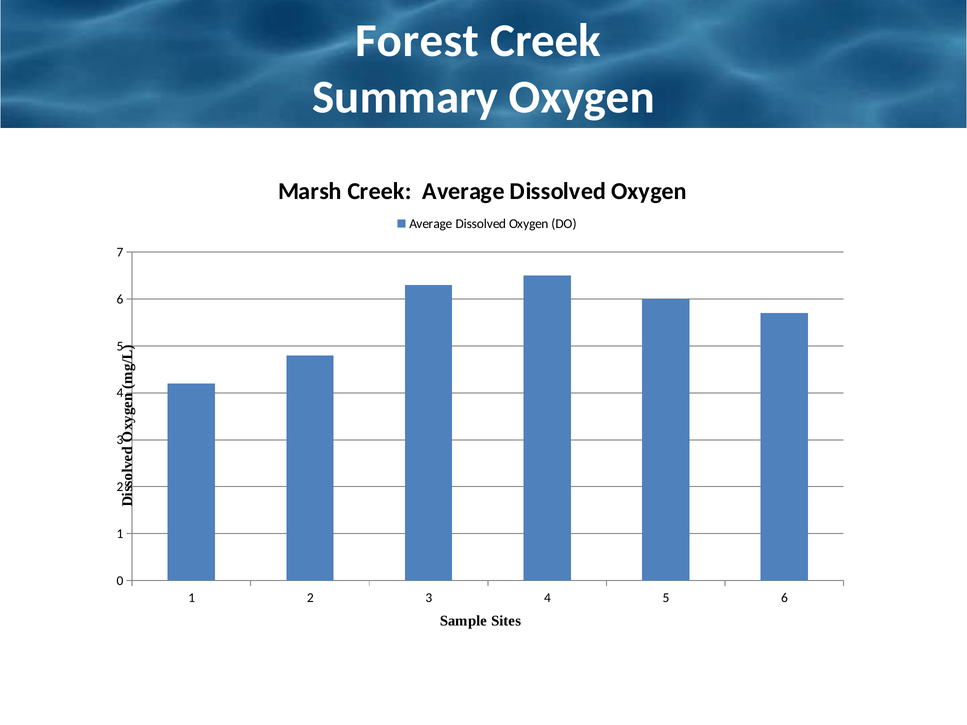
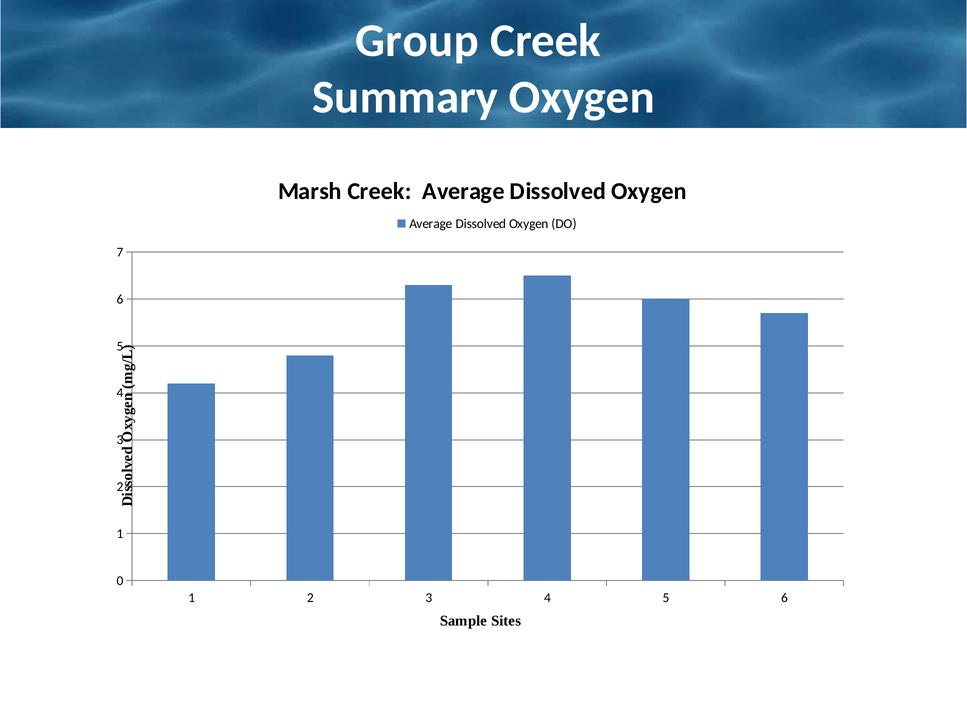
Forest: Forest -> Group (417, 41)
